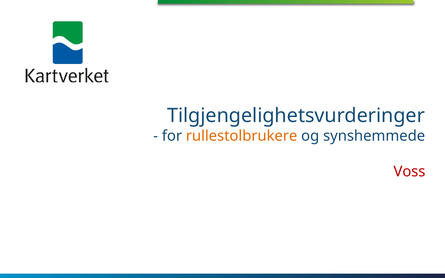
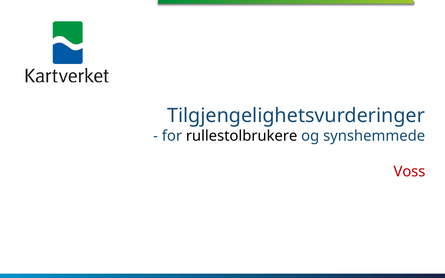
rullestolbrukere colour: orange -> black (242, 136)
